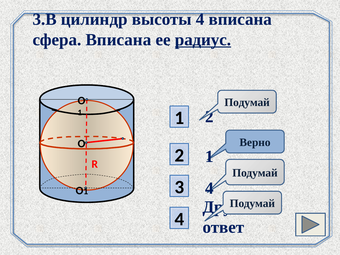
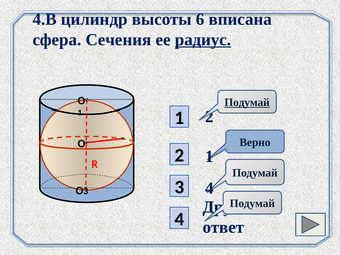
3.В: 3.В -> 4.В (45, 19)
высоты 4: 4 -> 6 (200, 19)
сфера Вписана: Вписана -> Сечения (118, 40)
Подумай underline: none -> present (247, 102)
1: 1 -> 3 (86, 191)
